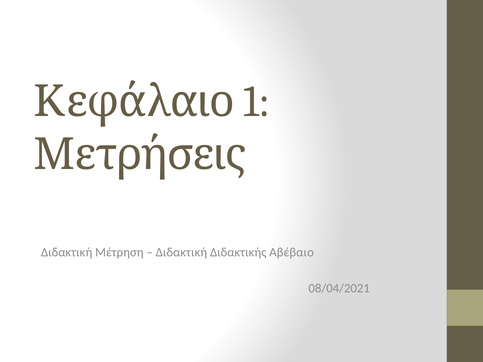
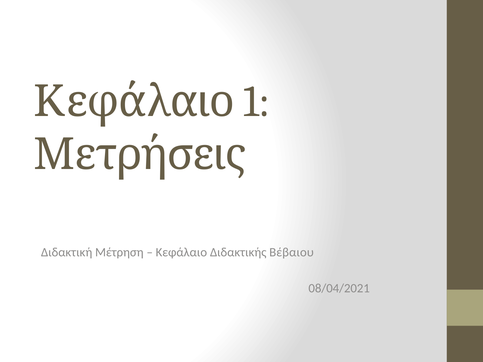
Διδακτική: Διδακτική -> Κεφάλαιο (181, 252)
Αβέβαιο: Αβέβαιο -> Βέβαιου (292, 252)
